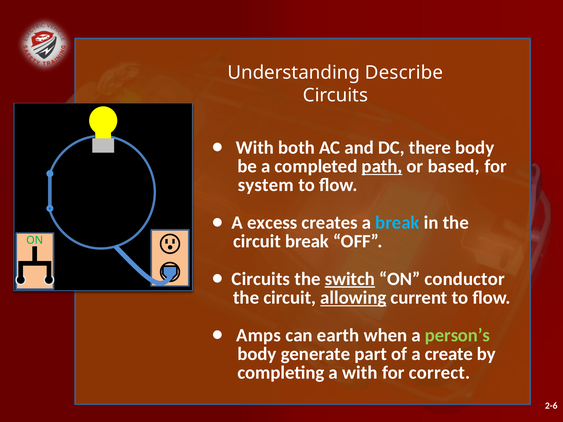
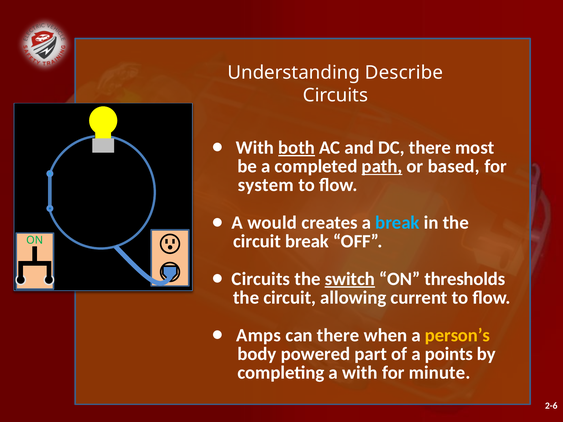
both underline: none -> present (297, 148)
there body: body -> most (475, 148)
excess: excess -> would (272, 223)
conductor: conductor -> thresholds (465, 279)
allowing underline: present -> none (353, 298)
can earth: earth -> there (338, 335)
person’s colour: light green -> yellow (457, 335)
generate: generate -> powered (315, 354)
create: create -> points (449, 354)
correct: correct -> minute (440, 373)
